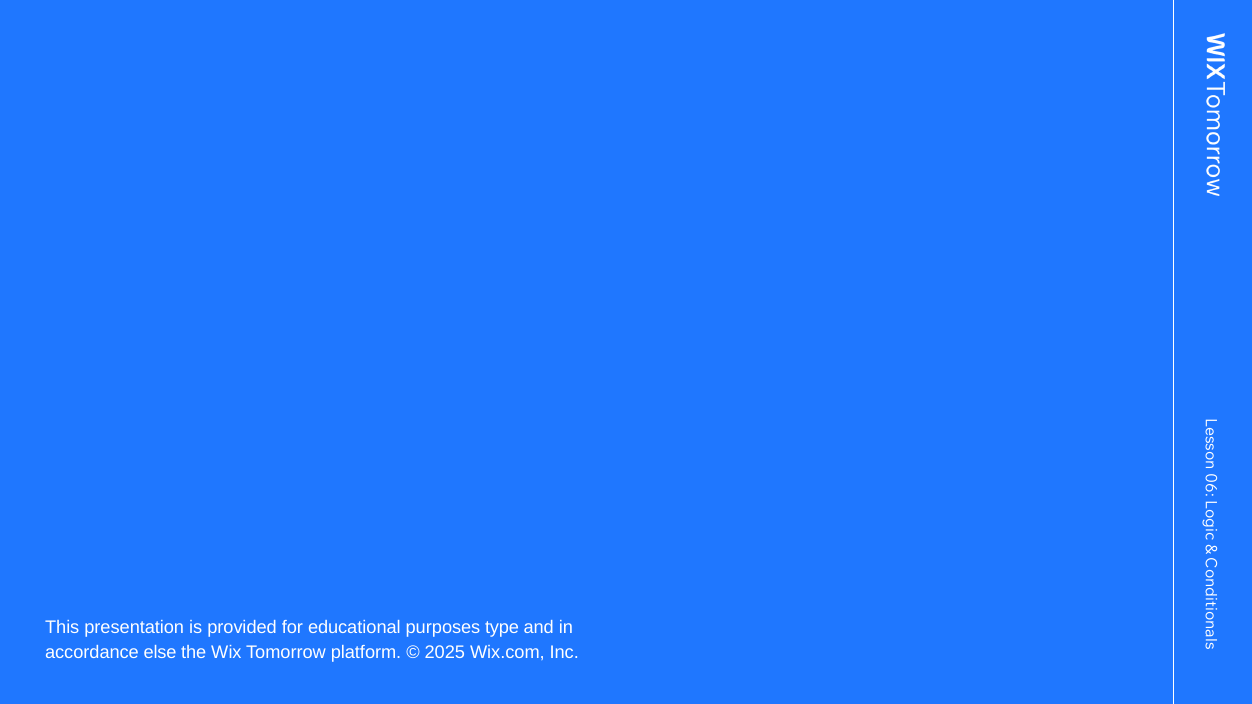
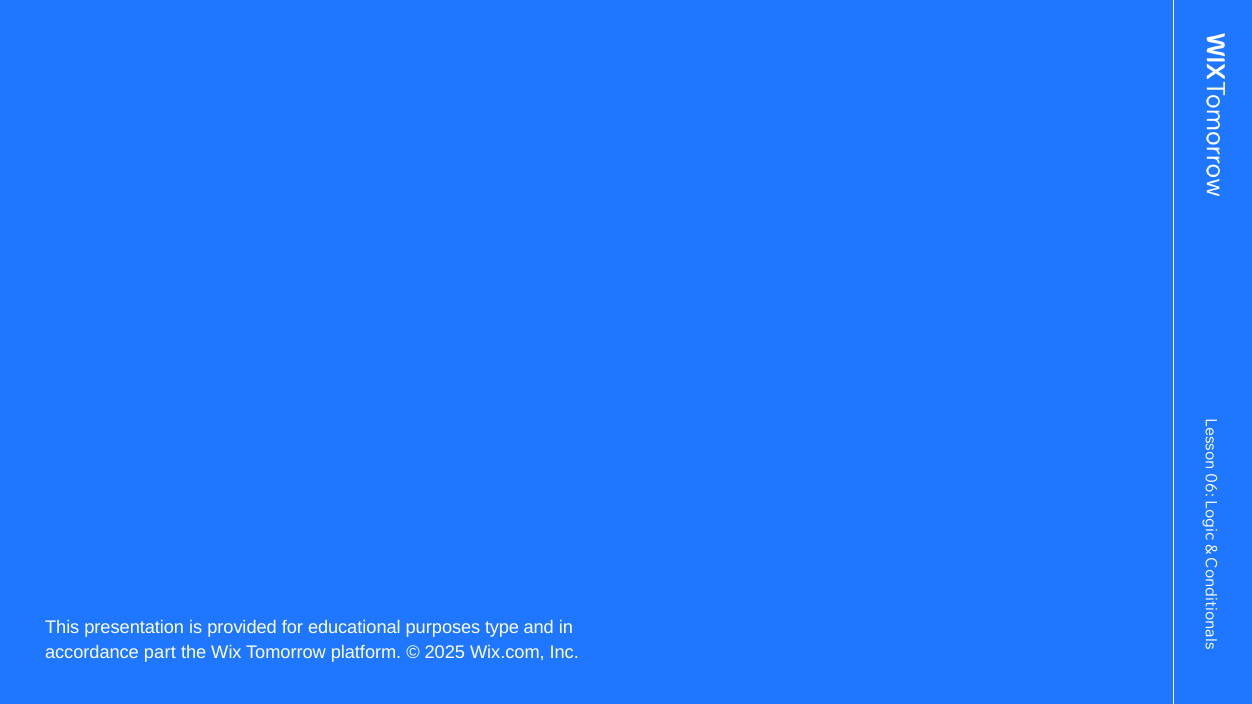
else: else -> part (160, 653)
